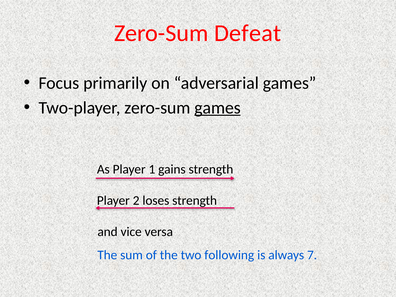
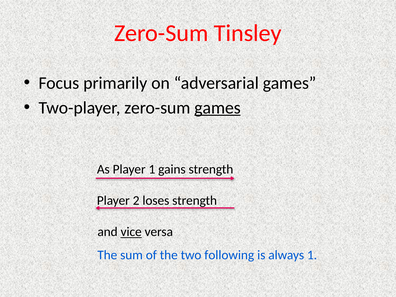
Defeat: Defeat -> Tinsley (248, 33)
vice underline: none -> present (131, 232)
always 7: 7 -> 1 (312, 255)
